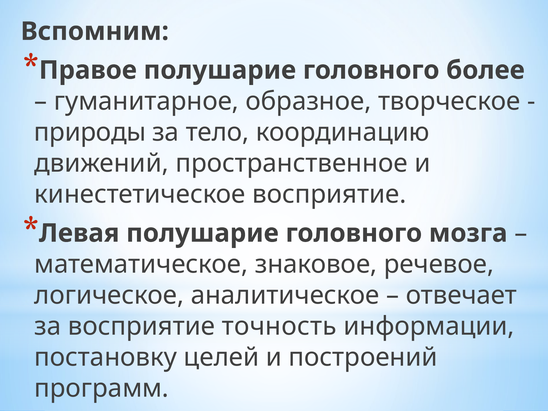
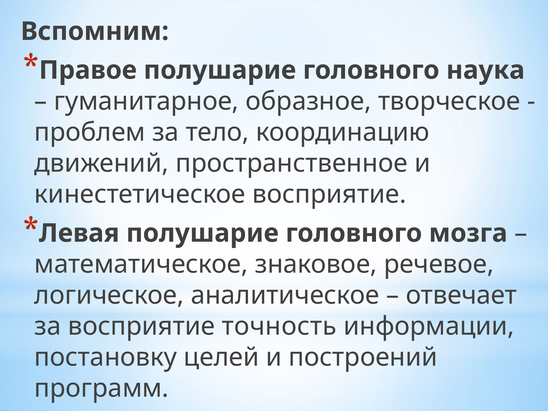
более: более -> наука (485, 70)
природы: природы -> проблем (90, 132)
